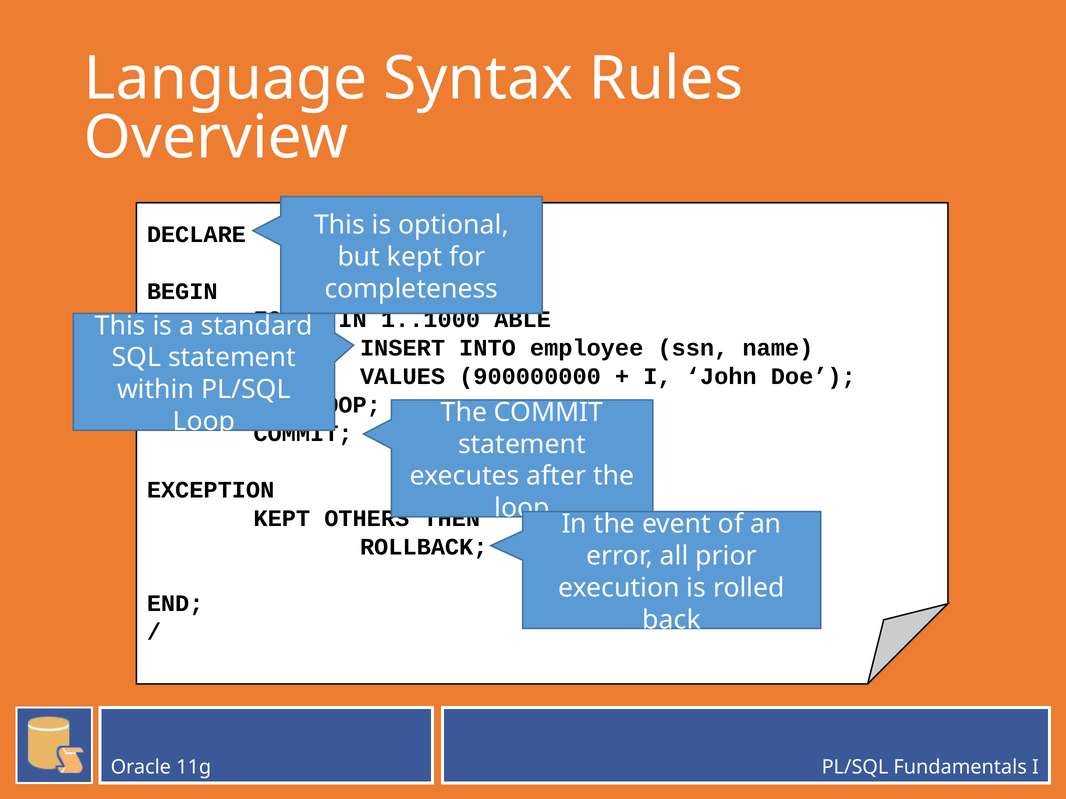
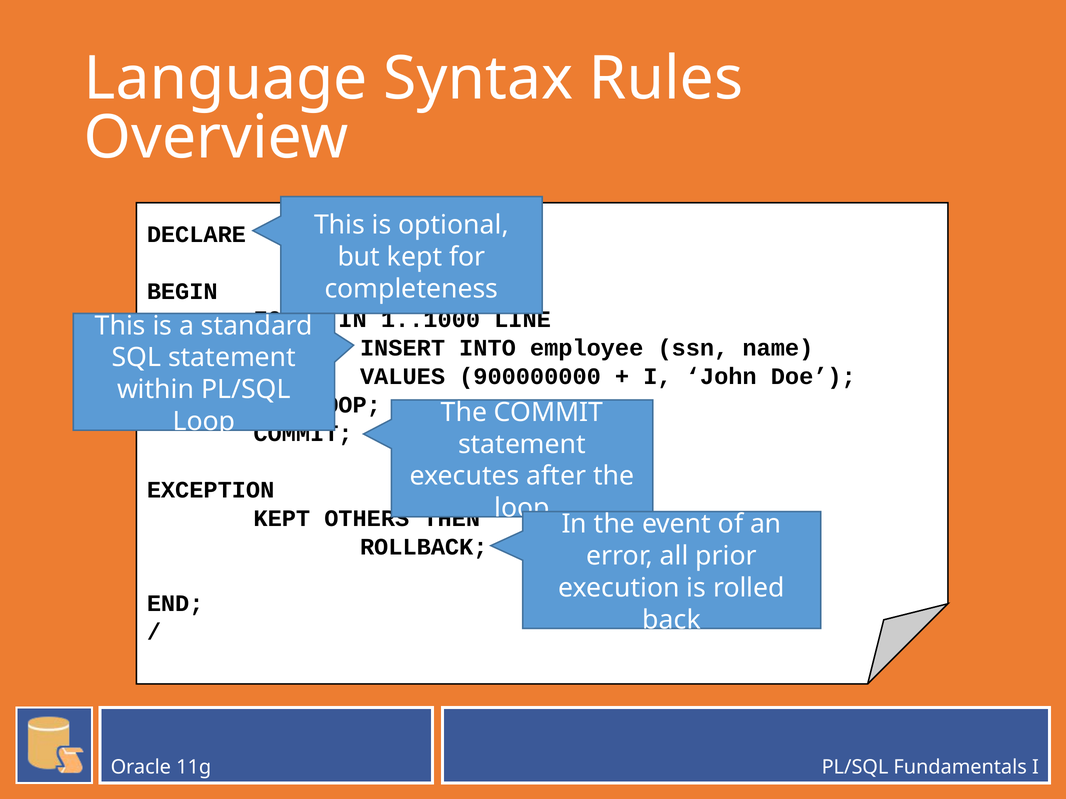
ABLE: ABLE -> LINE (523, 320)
